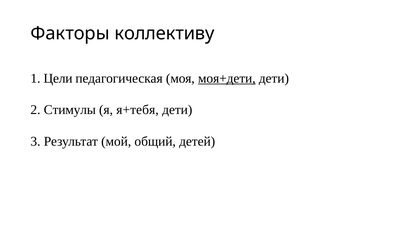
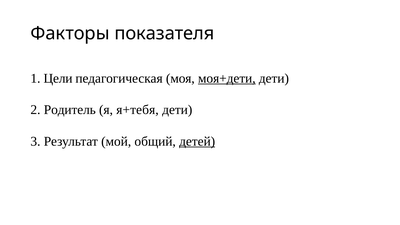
коллективу: коллективу -> показателя (164, 34)
Стимулы: Стимулы -> Родитель (70, 110)
детей underline: none -> present (197, 141)
